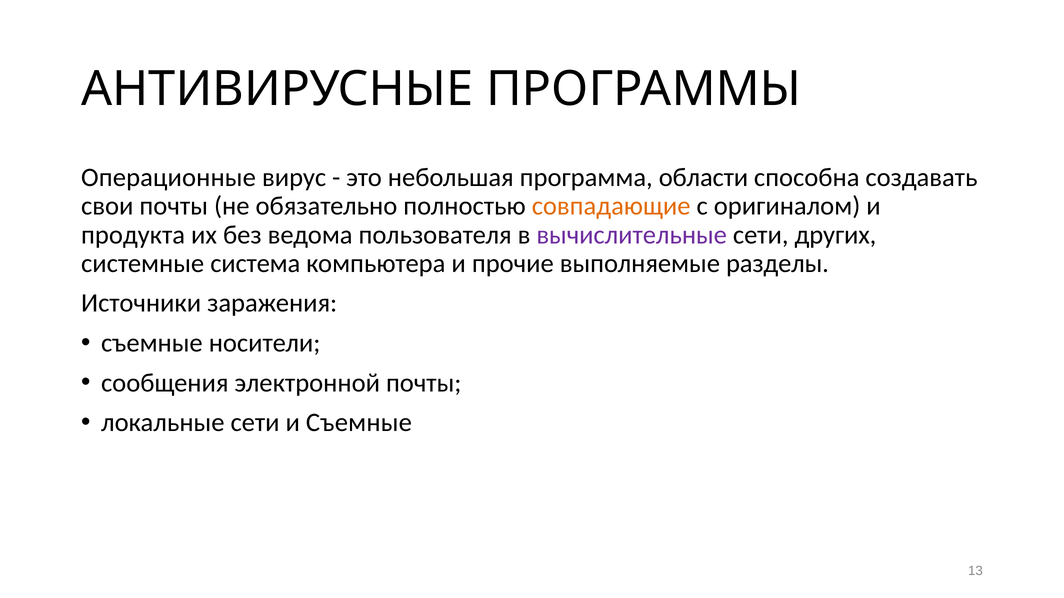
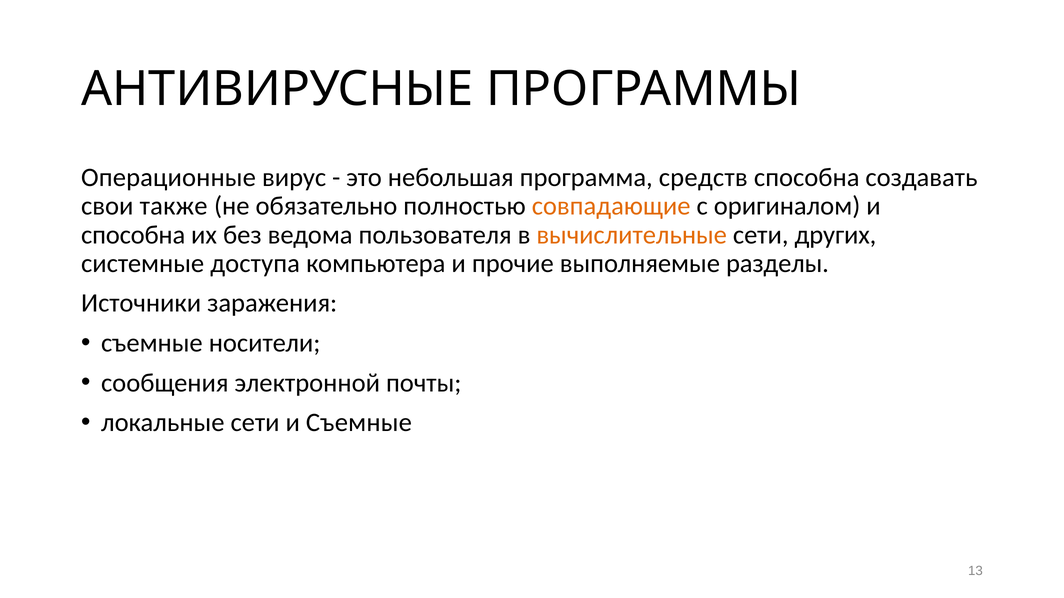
области: области -> средств (703, 178)
свои почты: почты -> также (174, 206)
продукта: продукта -> способна (133, 235)
вычислительные colour: purple -> orange (632, 235)
система: система -> доступа (255, 264)
